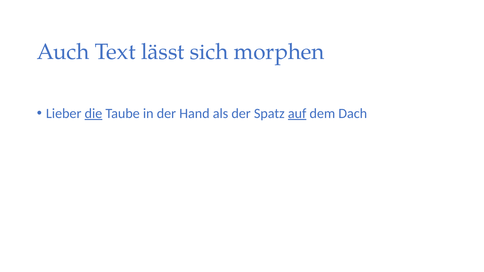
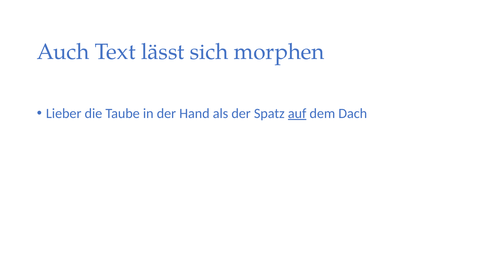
die underline: present -> none (93, 114)
